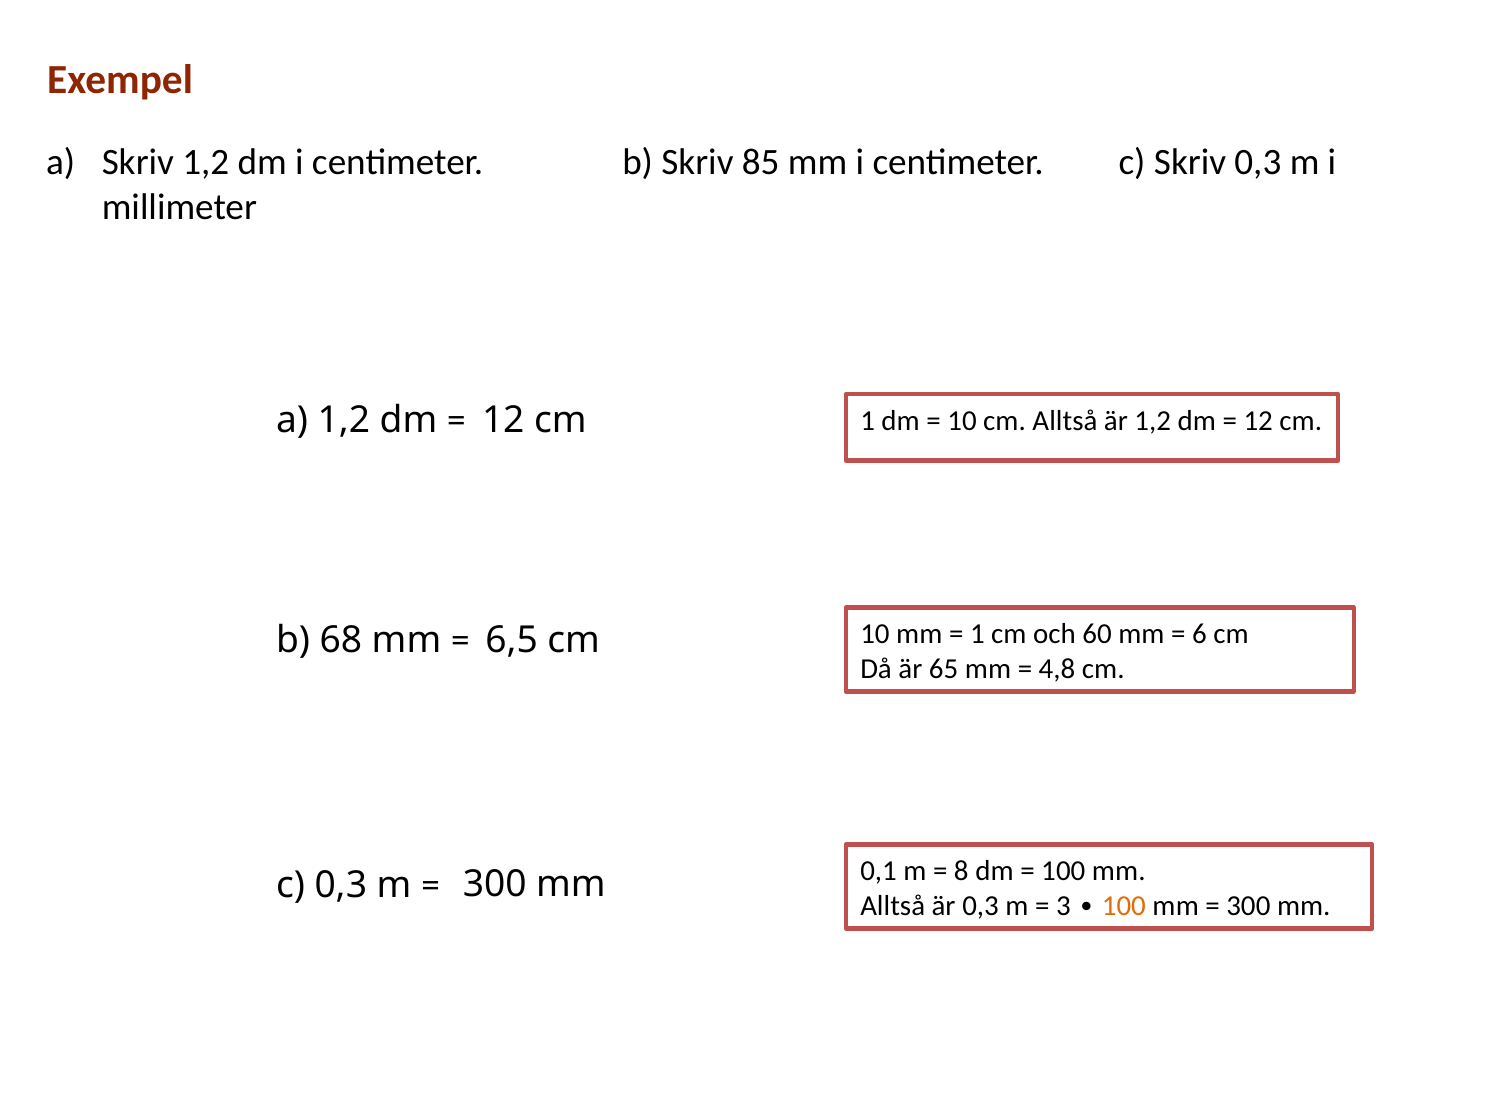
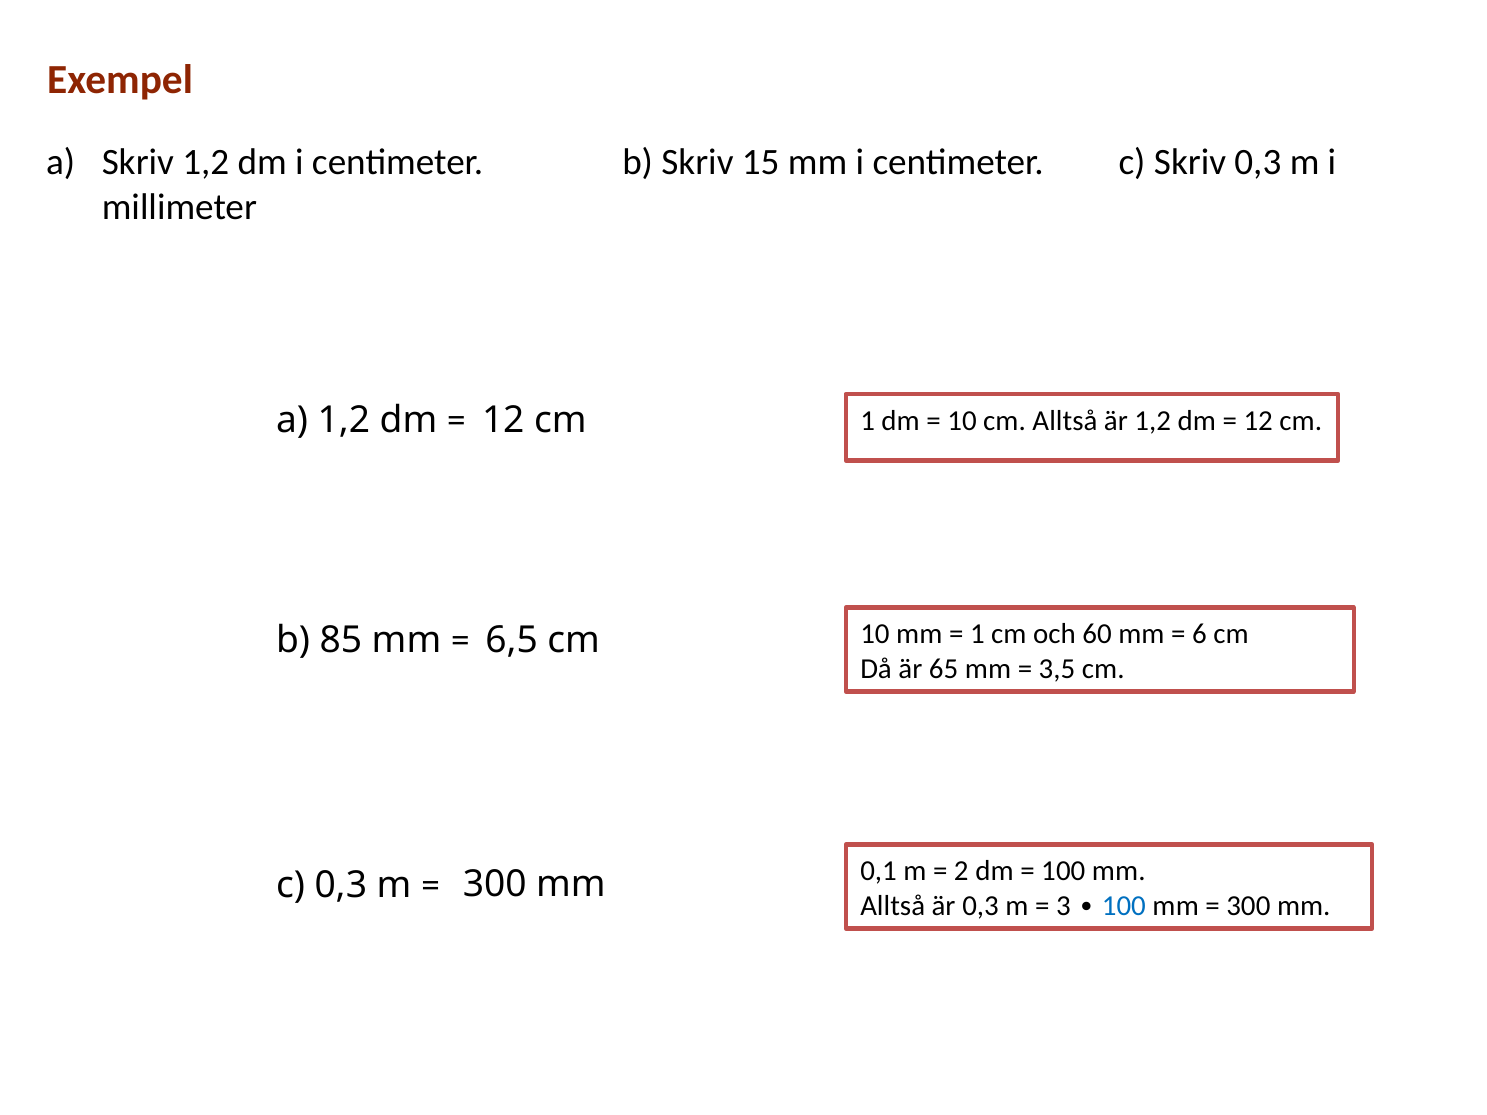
85: 85 -> 15 (761, 162)
68: 68 -> 85 (341, 641)
4,8: 4,8 -> 3,5 (1057, 669)
8: 8 -> 2 (961, 871)
100 colour: orange -> blue (1124, 906)
